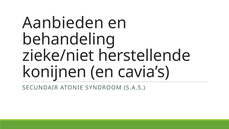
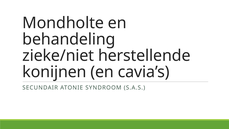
Aanbieden: Aanbieden -> Mondholte (63, 23)
